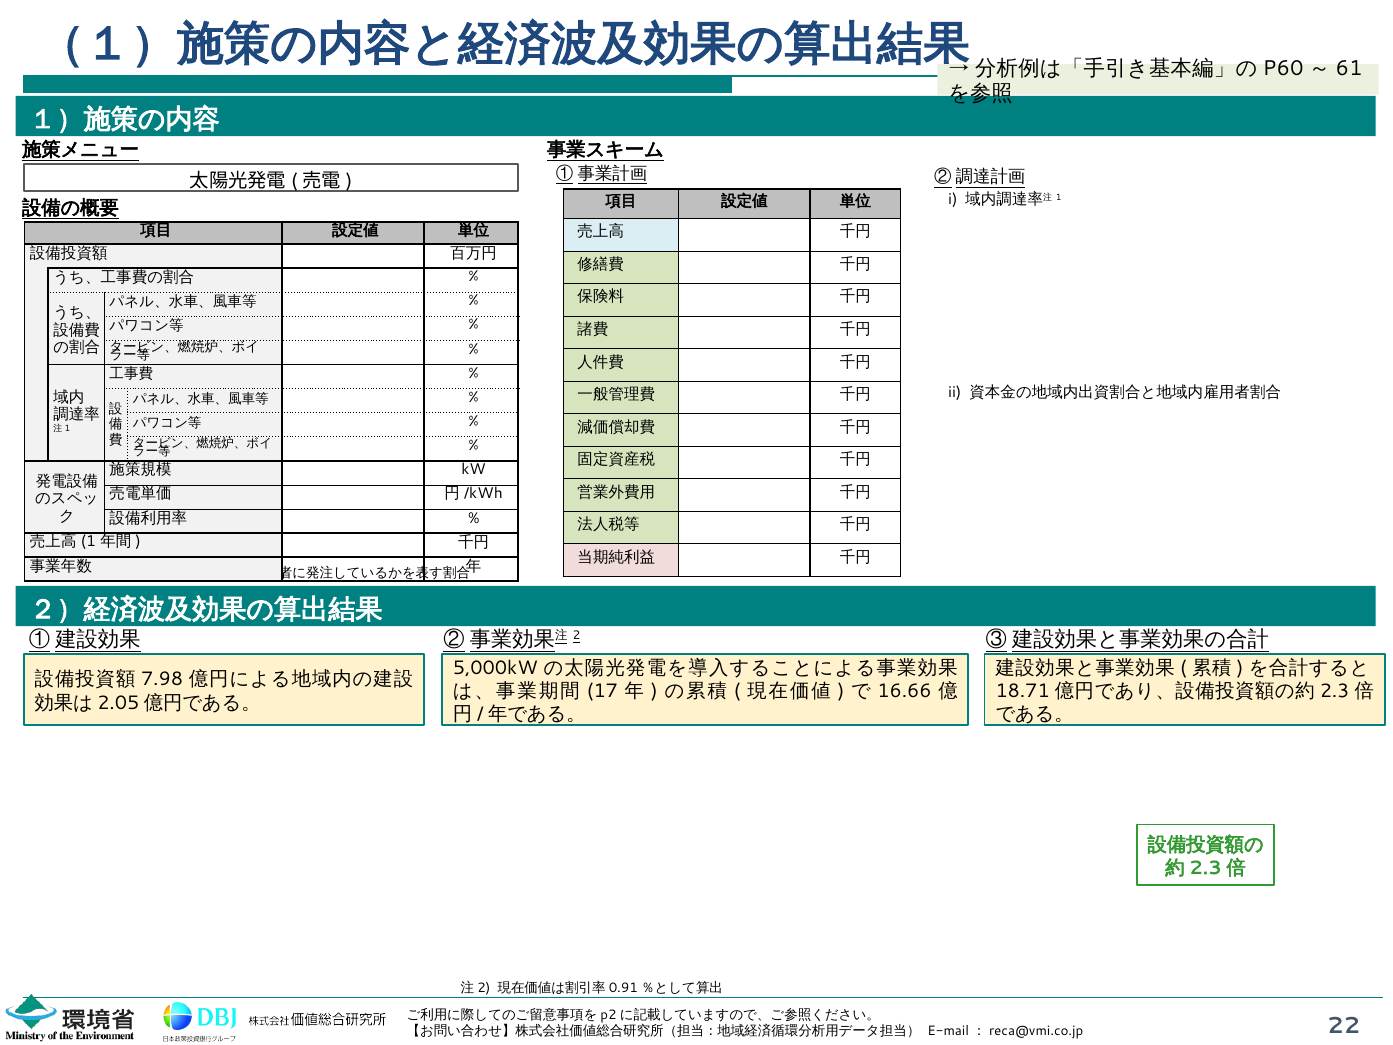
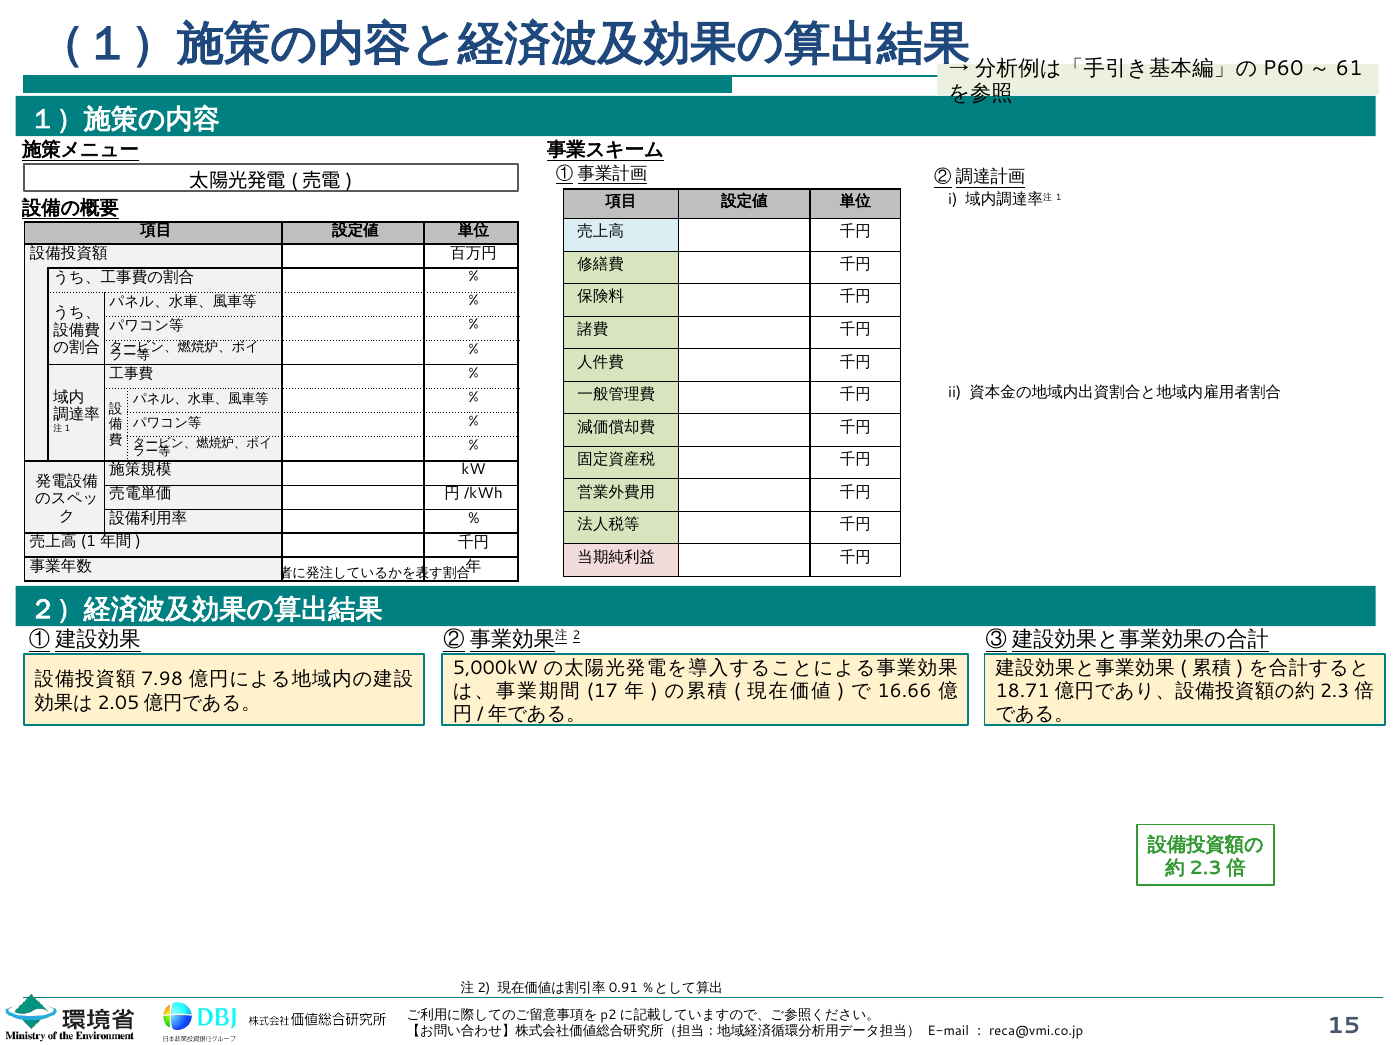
22: 22 -> 15 (1344, 1025)
